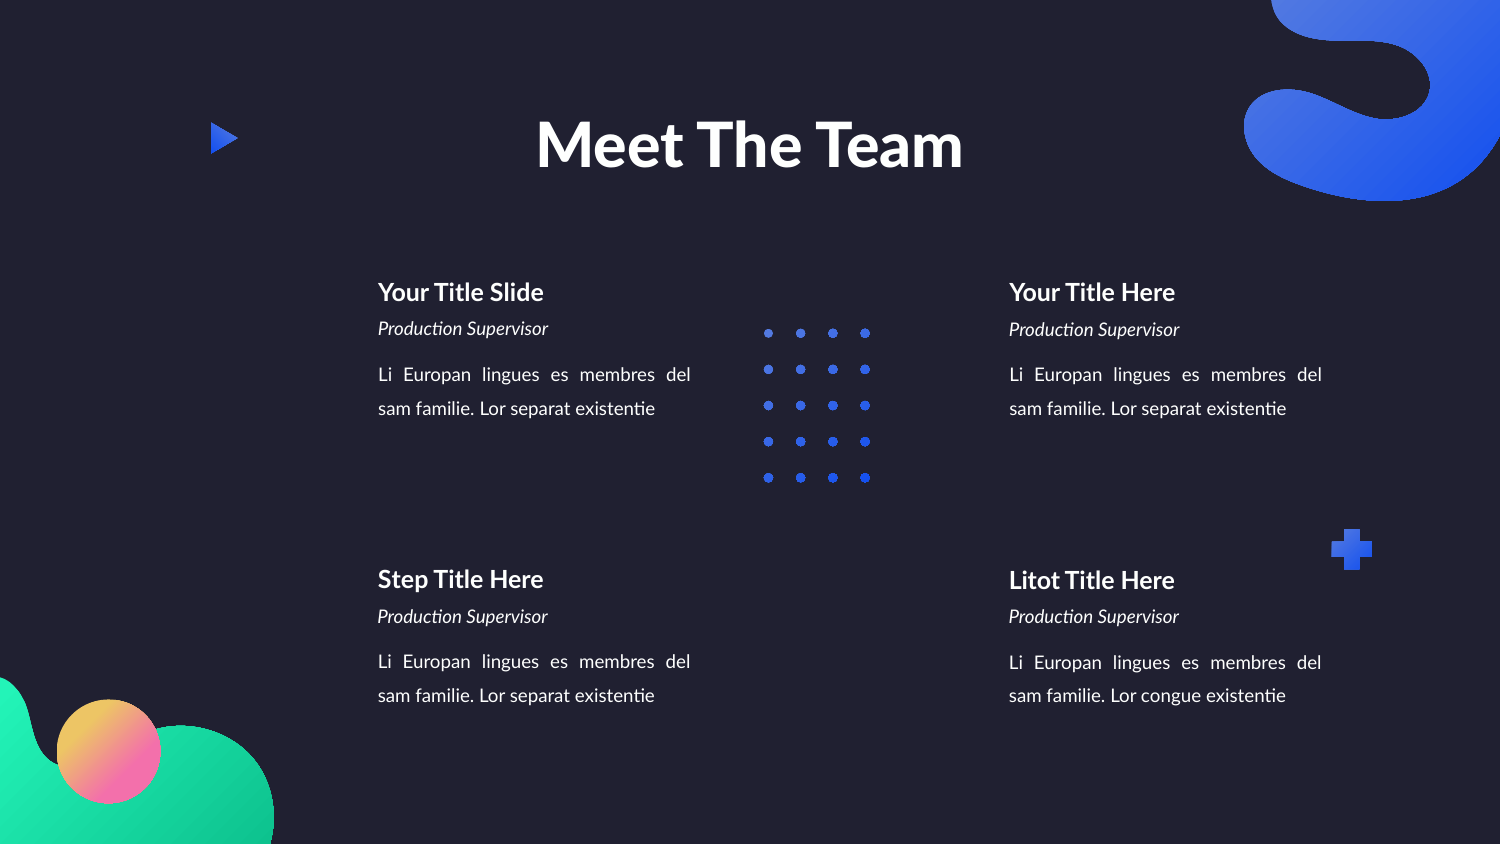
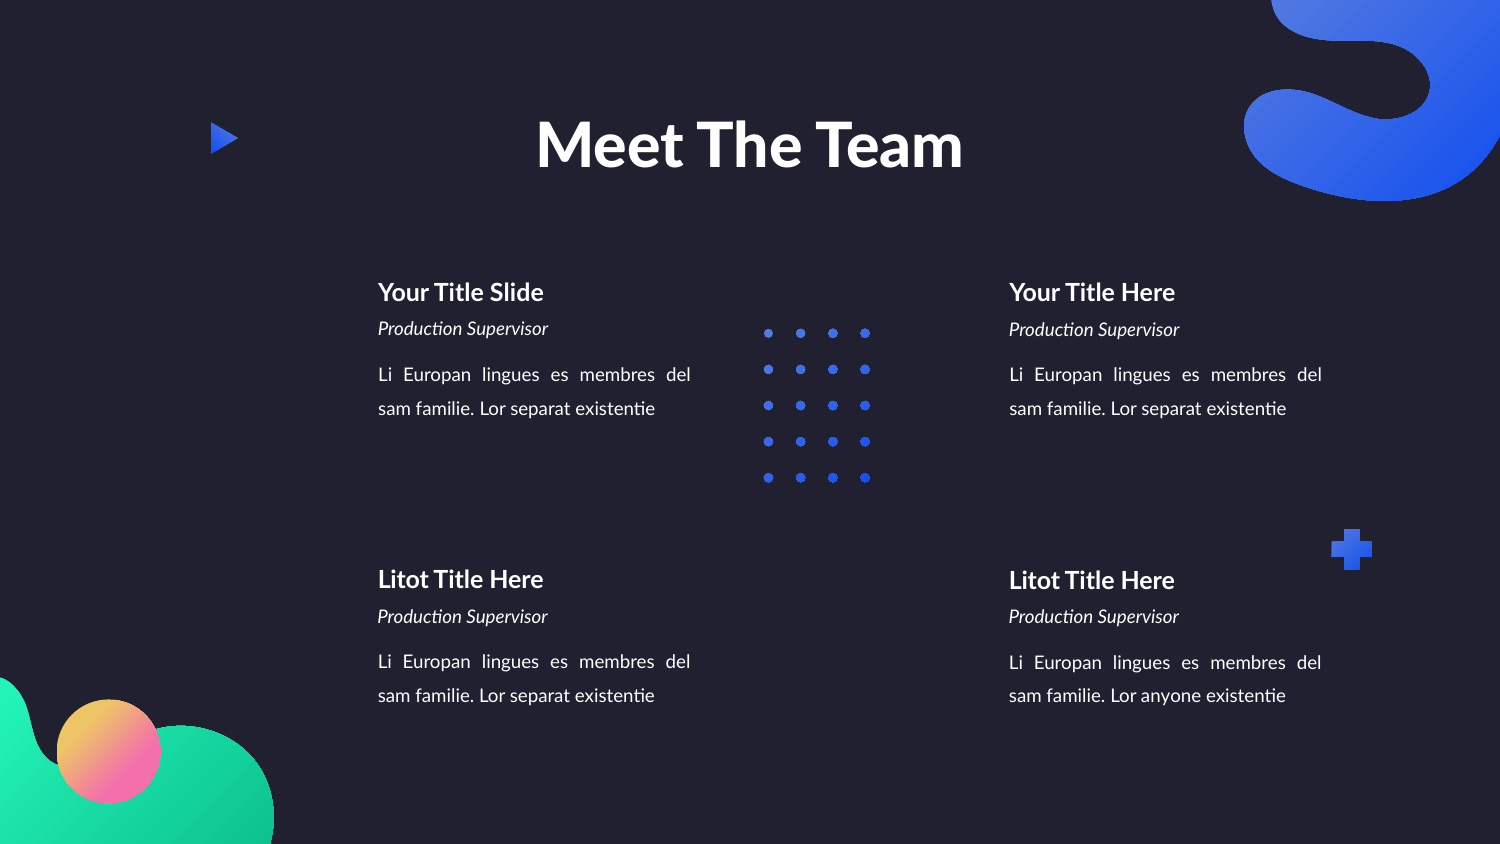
Step: Step -> Litot (403, 580)
congue: congue -> anyone (1171, 697)
